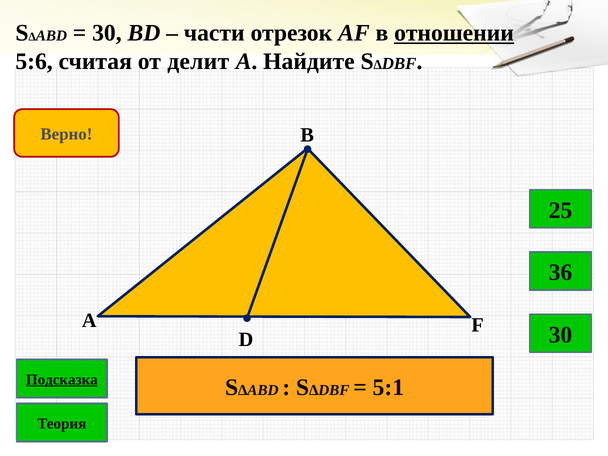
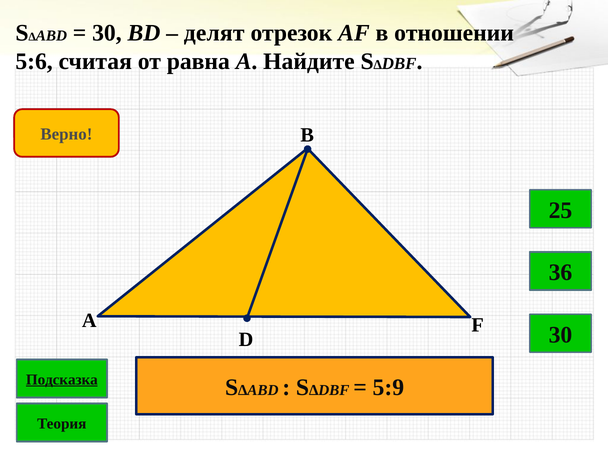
части: части -> делят (214, 33)
отношении underline: present -> none (454, 33)
делит: делит -> равна (198, 61)
5:1: 5:1 -> 5:9 (388, 387)
